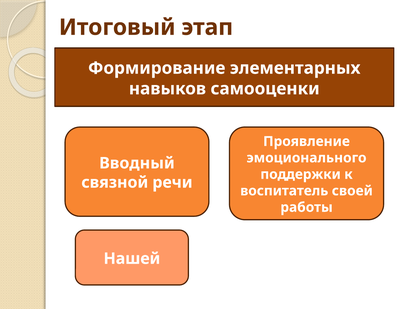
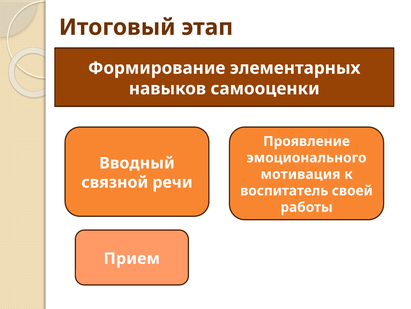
поддержки: поддержки -> мотивация (300, 174)
Нашей: Нашей -> Прием (132, 258)
